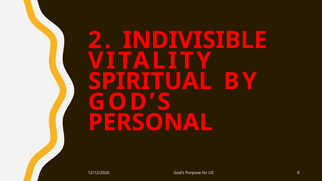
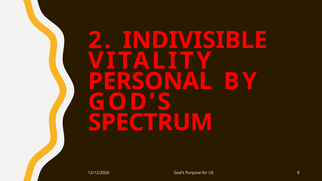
SPIRITUAL: SPIRITUAL -> PERSONAL (150, 81)
PERSONAL: PERSONAL -> SPECTRUM (150, 123)
